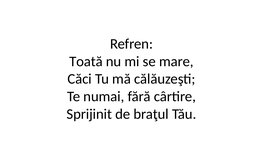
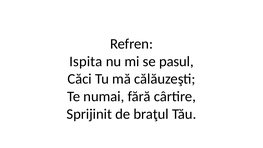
Toată: Toată -> Ispita (86, 61)
mare: mare -> pasul (176, 61)
